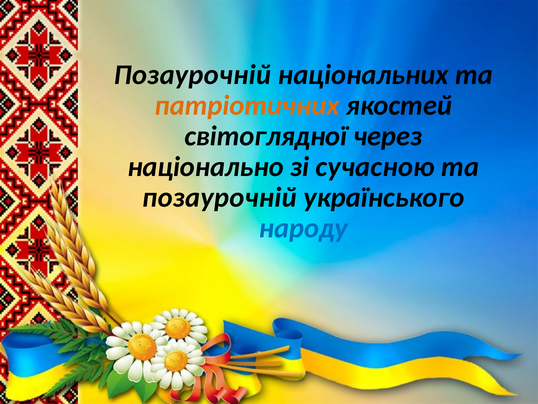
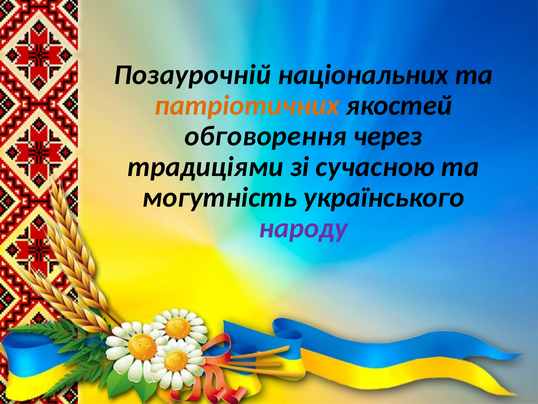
світоглядної: світоглядної -> обговорення (266, 136)
національно: національно -> традиціями (205, 167)
позаурочній: позаурочній -> могутність (220, 197)
народу colour: blue -> purple (303, 228)
